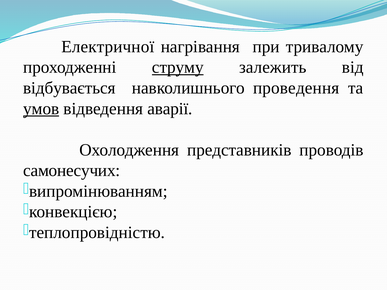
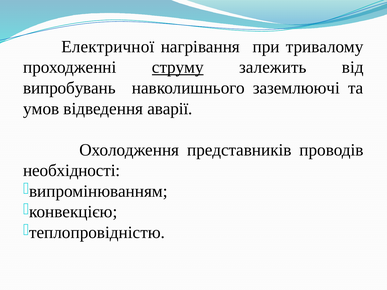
відбувається: відбувається -> випробувань (69, 88)
проведення: проведення -> заземлюючі (296, 88)
умов underline: present -> none (41, 109)
самонесучих: самонесучих -> необхідності (72, 171)
